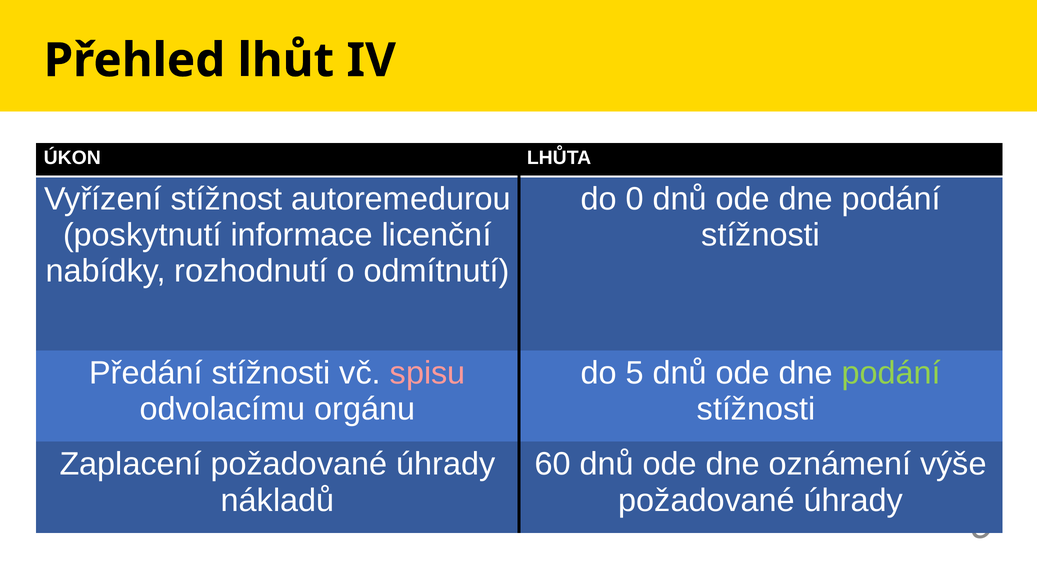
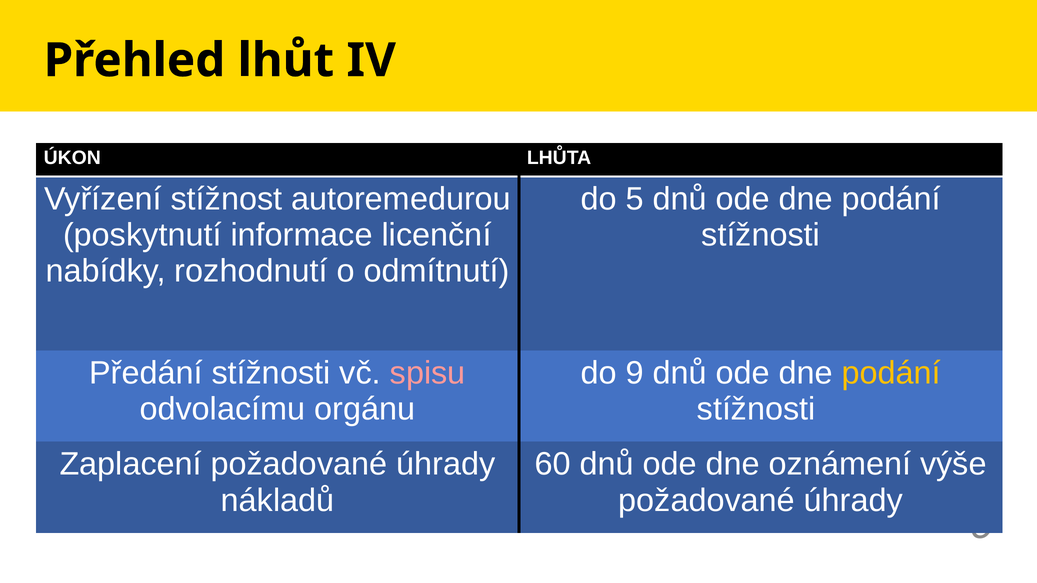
0: 0 -> 5 (635, 199)
do 5: 5 -> 9 (635, 373)
podání colour: light green -> yellow (891, 373)
